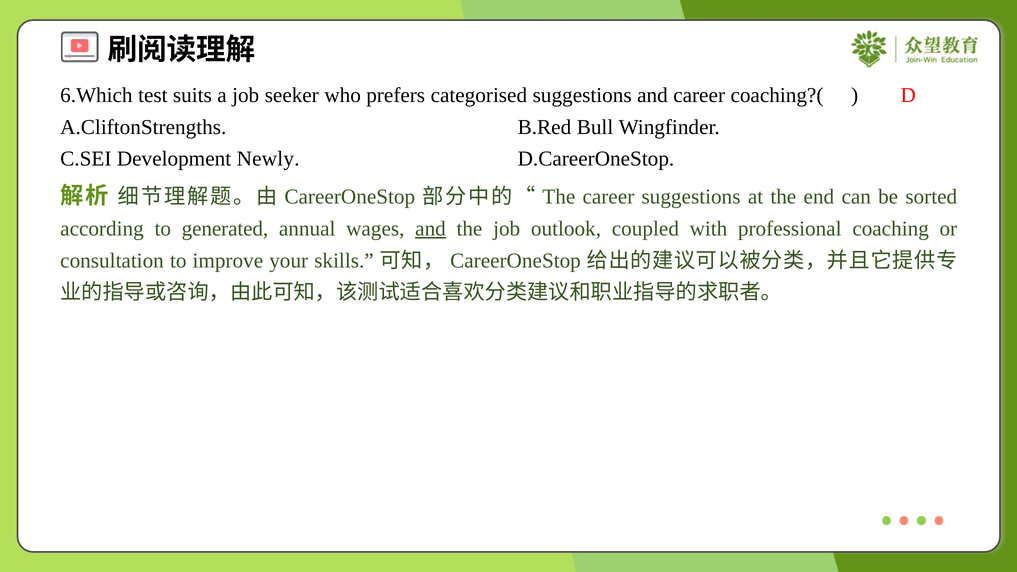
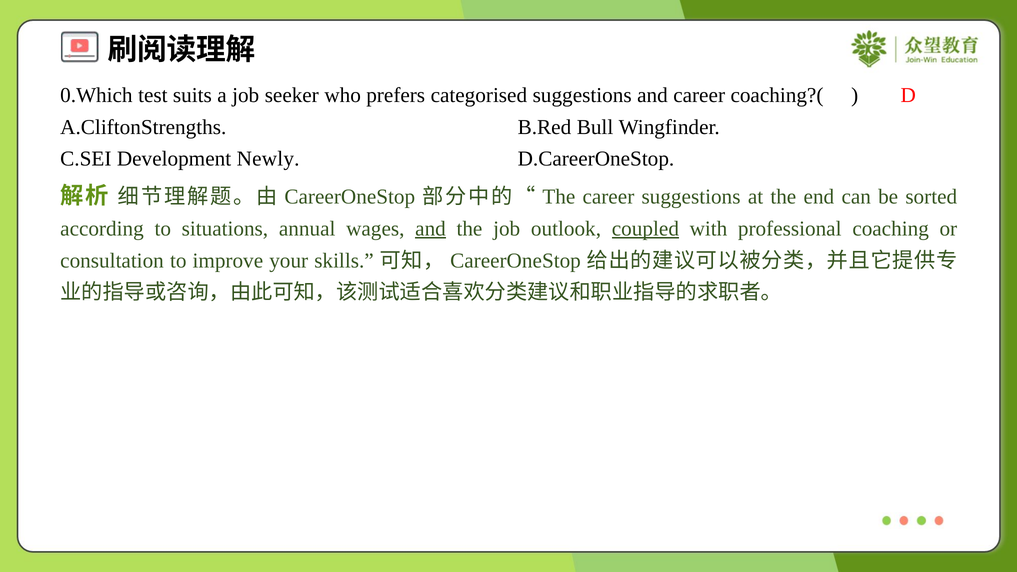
6.Which: 6.Which -> 0.Which (96, 95)
generated: generated -> situations (225, 229)
coupled underline: none -> present (645, 229)
